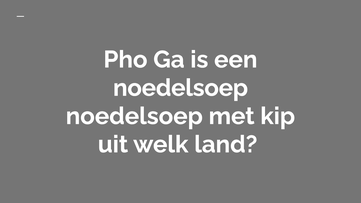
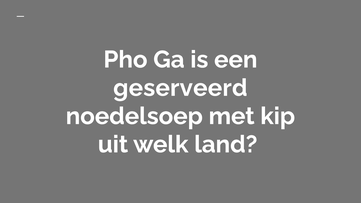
noedelsoep: noedelsoep -> geserveerd (180, 88)
